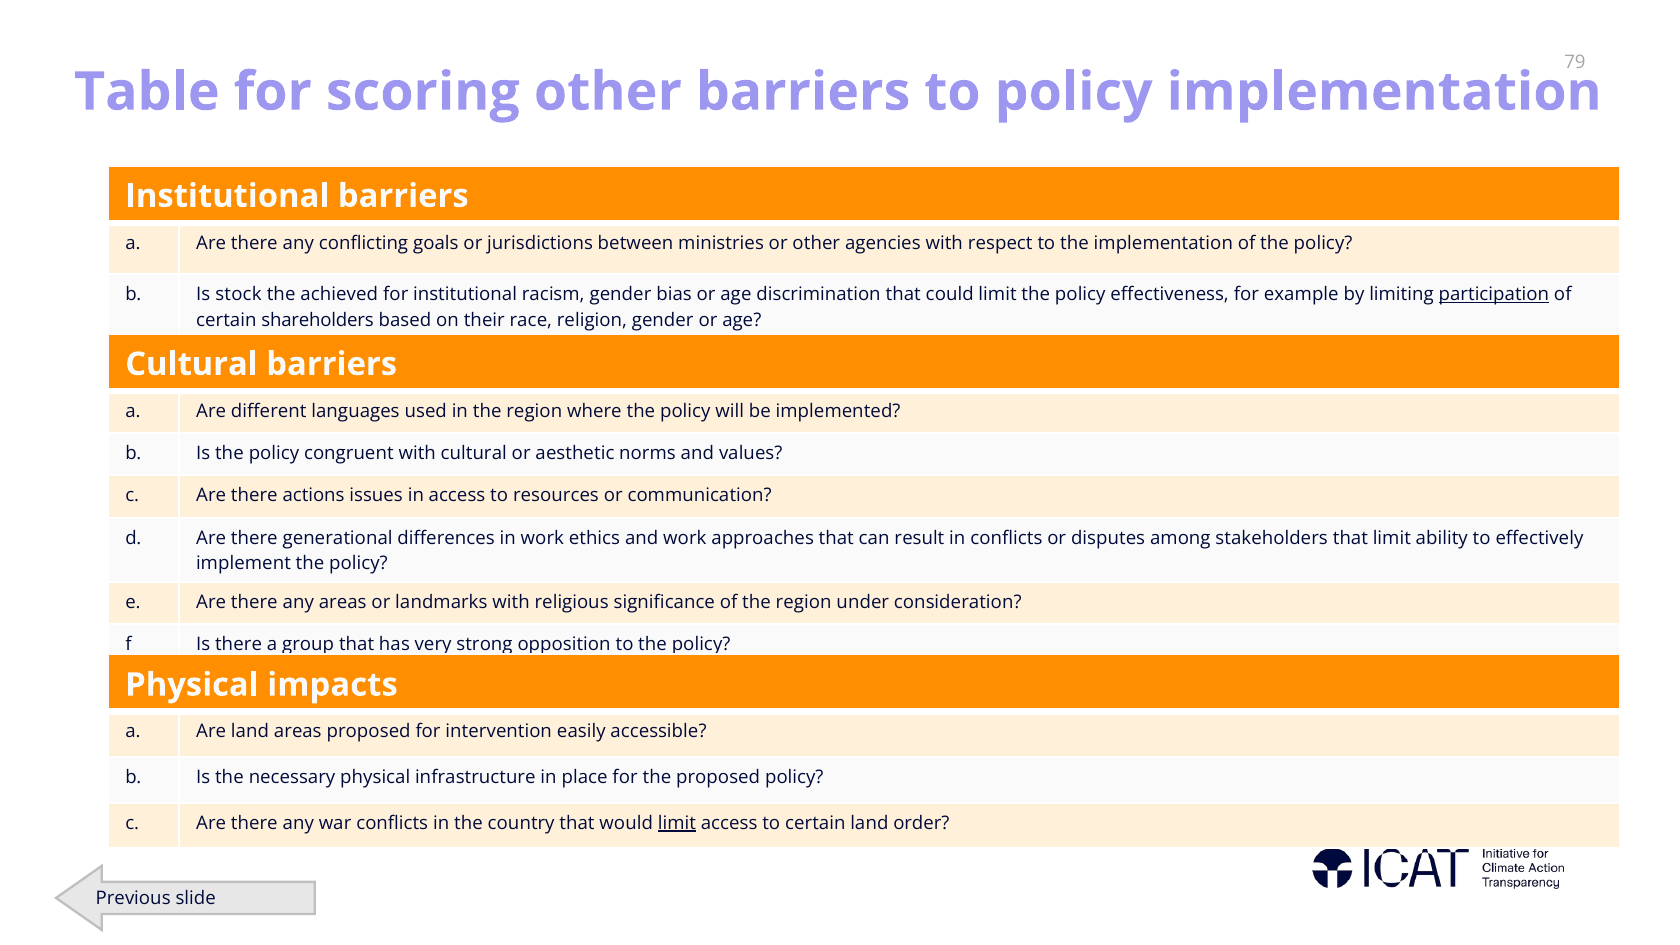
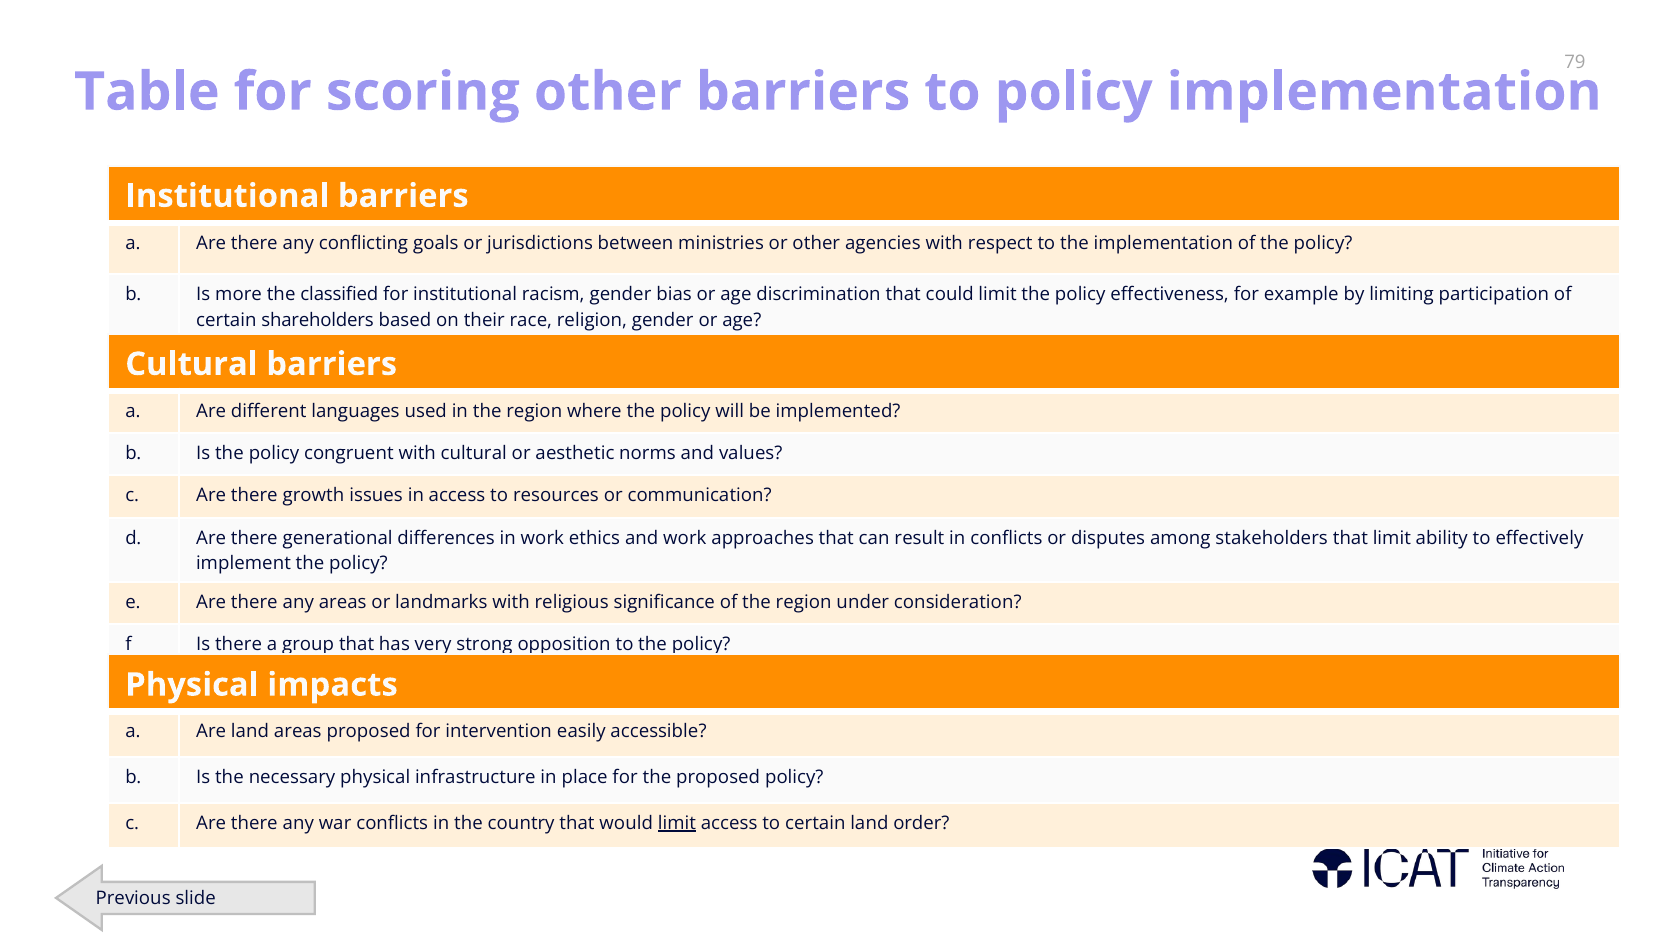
stock: stock -> more (239, 294)
achieved: achieved -> classified (339, 294)
participation underline: present -> none (1494, 294)
actions: actions -> growth (313, 496)
